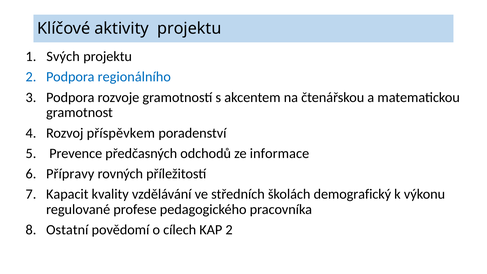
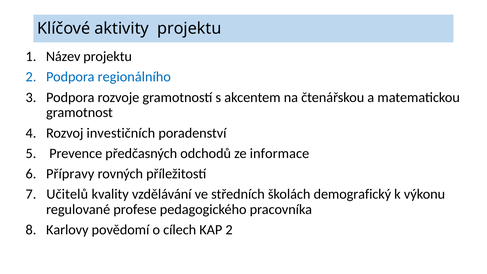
Svých: Svých -> Název (63, 57)
příspěvkem: příspěvkem -> investičních (121, 133)
Kapacit: Kapacit -> Učitelů (67, 194)
Ostatní: Ostatní -> Karlovy (67, 230)
